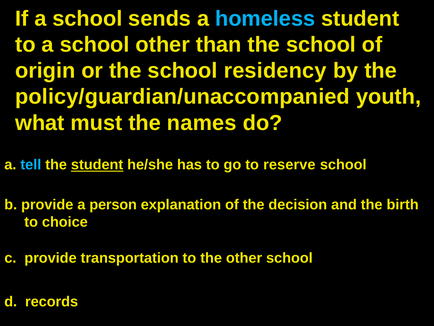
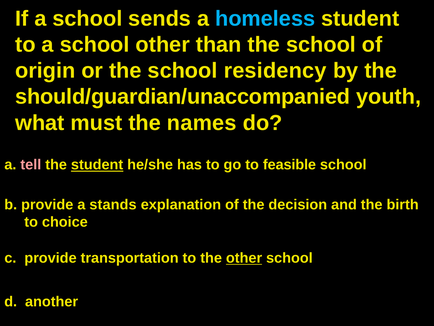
policy/guardian/unaccompanied: policy/guardian/unaccompanied -> should/guardian/unaccompanied (183, 97)
tell colour: light blue -> pink (31, 165)
reserve: reserve -> feasible (289, 165)
person: person -> stands (113, 204)
other underline: none -> present (244, 258)
records: records -> another (52, 301)
